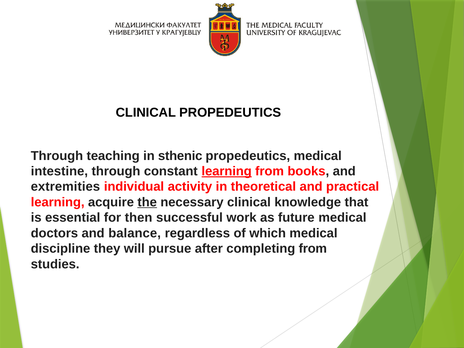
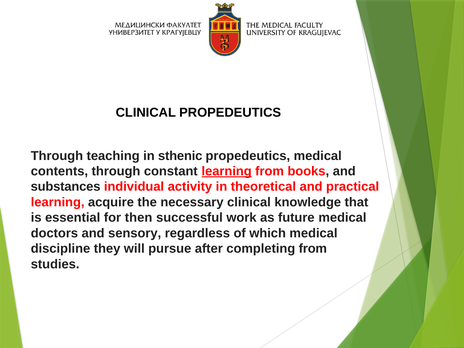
intestine: intestine -> contents (59, 171)
extremities: extremities -> substances (66, 187)
the underline: present -> none (147, 202)
balance: balance -> sensory (135, 233)
